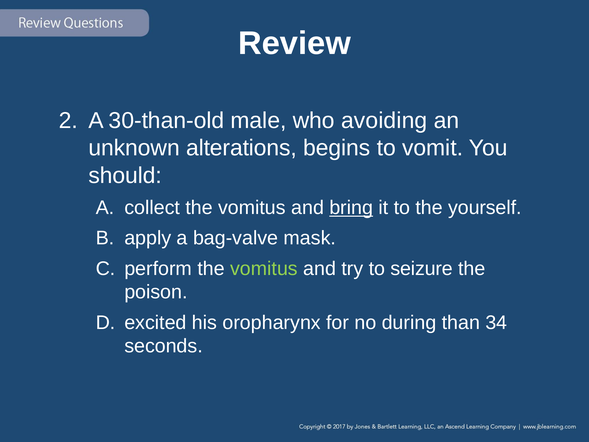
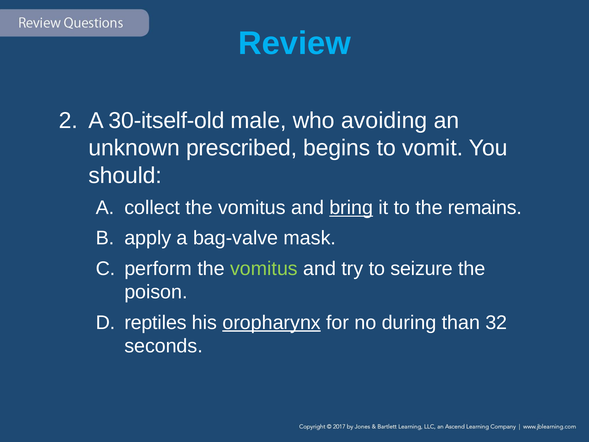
Review colour: white -> light blue (294, 43)
30-than-old: 30-than-old -> 30-itself-old (167, 120)
alterations: alterations -> prescribed (242, 148)
yourself: yourself -> remains (485, 208)
excited: excited -> reptiles (155, 322)
oropharynx underline: none -> present (272, 322)
34: 34 -> 32 (496, 322)
